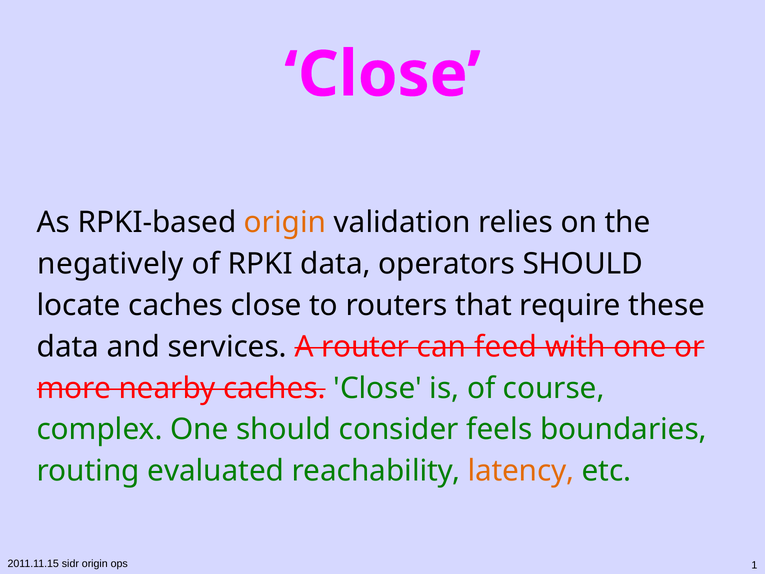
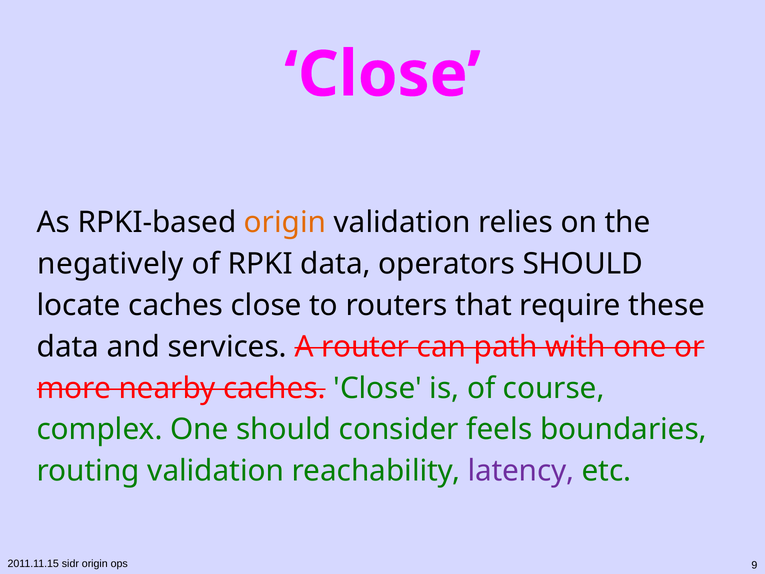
feed: feed -> path (506, 347)
routing evaluated: evaluated -> validation (216, 471)
latency colour: orange -> purple (521, 471)
1: 1 -> 9 (754, 565)
